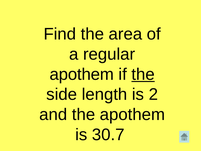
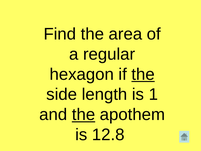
apothem: apothem -> hexagon (82, 74)
2: 2 -> 1 (153, 94)
the underline: none -> present (84, 114)
30.7: 30.7 -> 12.8 (108, 134)
